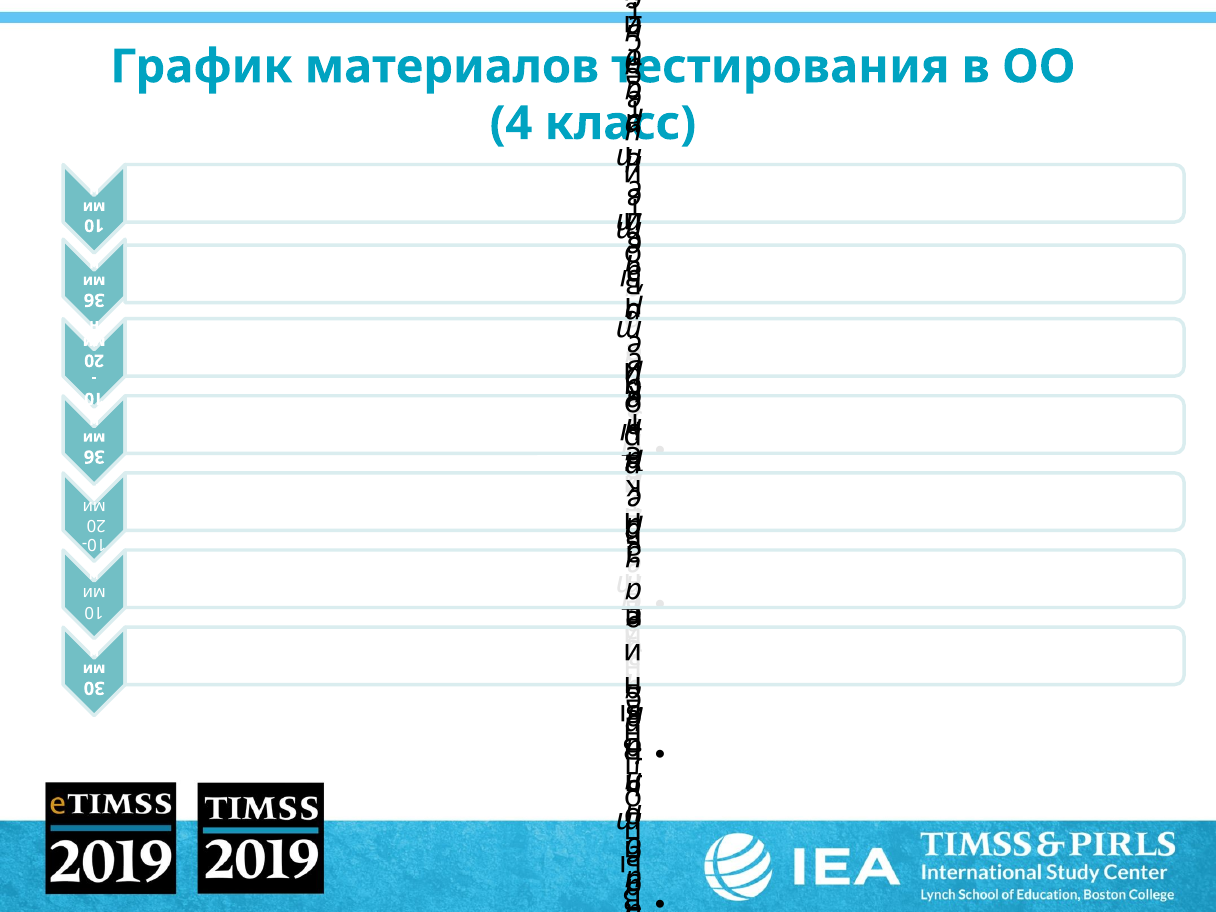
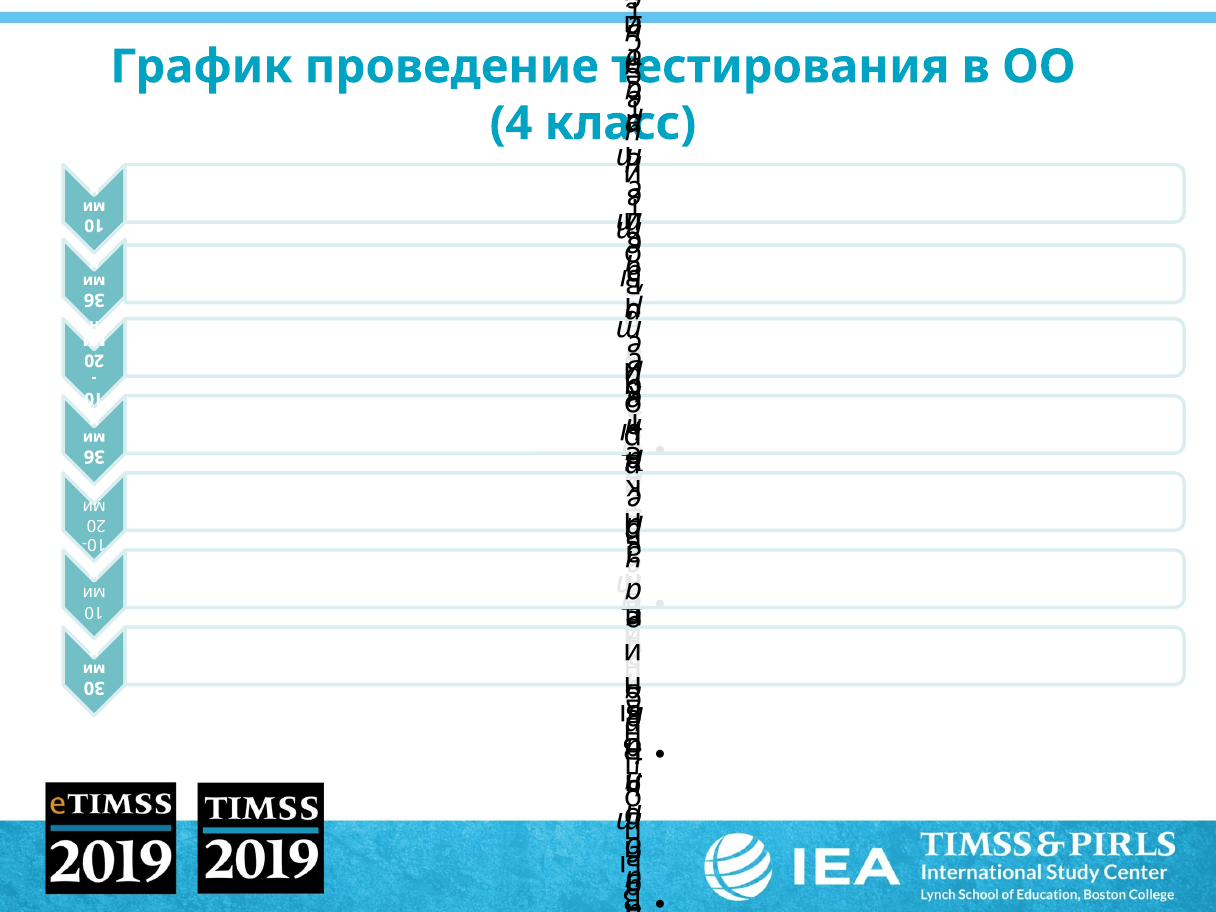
материалов: материалов -> проведение (452, 67)
